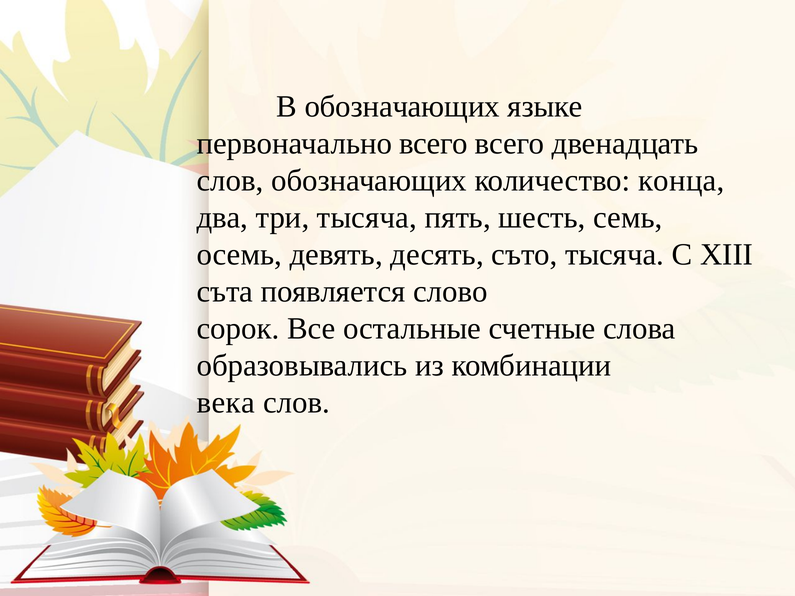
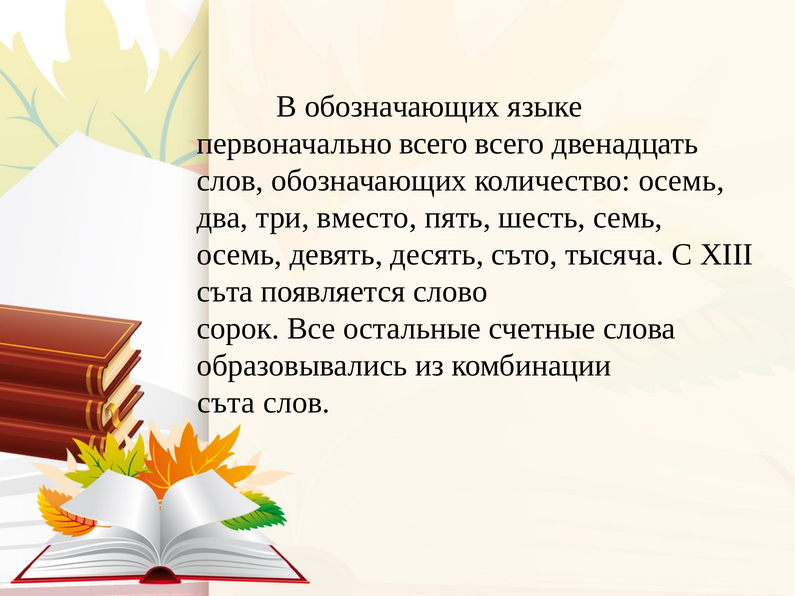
количество конца: конца -> осемь (681, 180)
три тысяча: тысяча -> вместо (367, 217)
века: века -> съта (226, 403)
